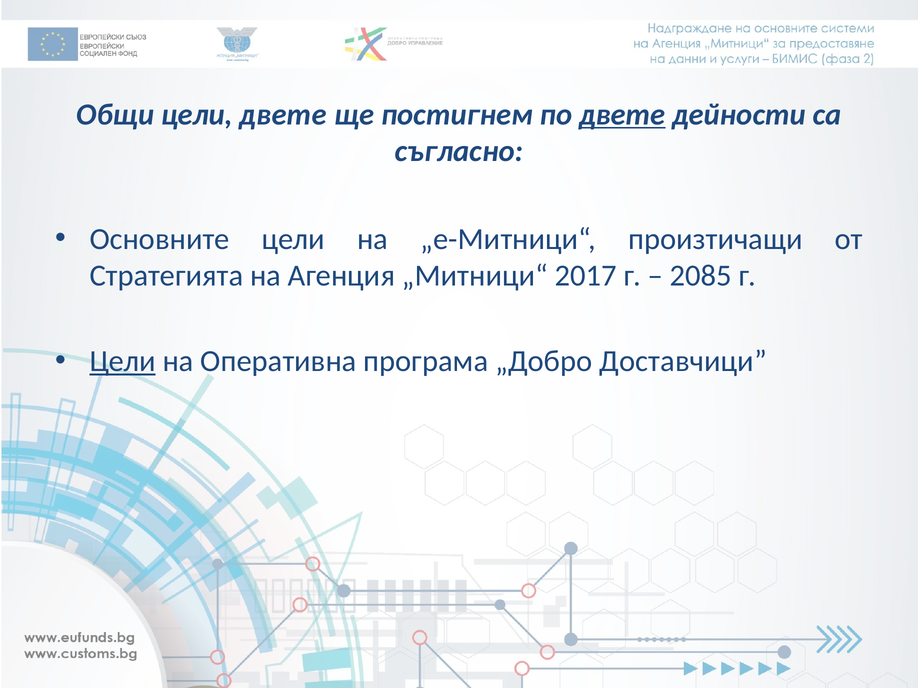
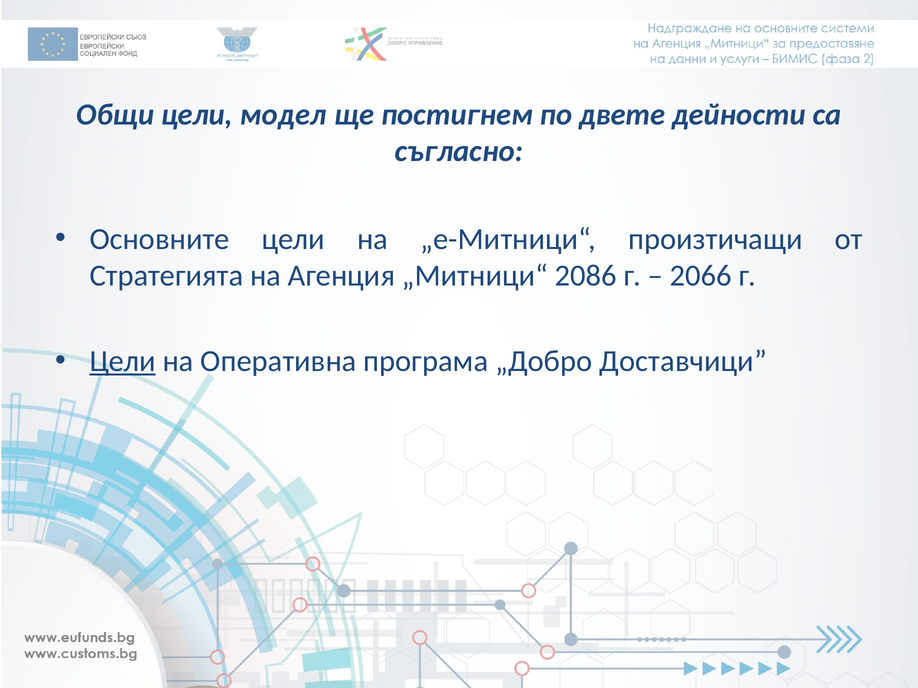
цели двете: двете -> модел (283, 115)
двете underline: present -> none (622, 115)
2017: 2017 -> 2086 (586, 276)
2085: 2085 -> 2066 (701, 276)
